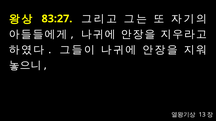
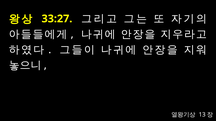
83:27: 83:27 -> 33:27 (57, 19)
